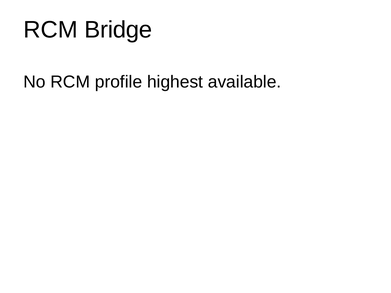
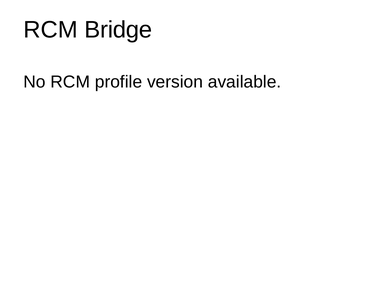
highest: highest -> version (175, 82)
